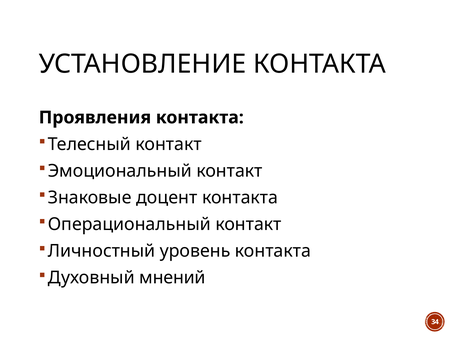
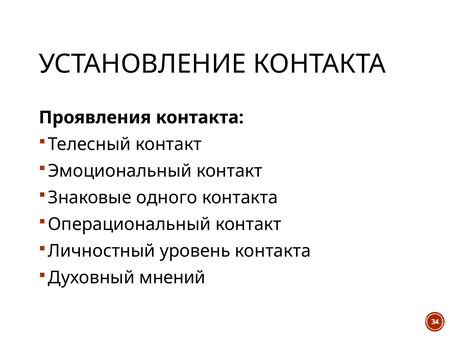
доцент: доцент -> одного (167, 198)
